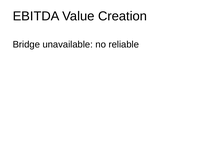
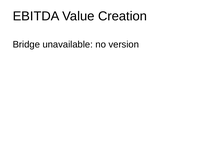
reliable: reliable -> version (124, 44)
